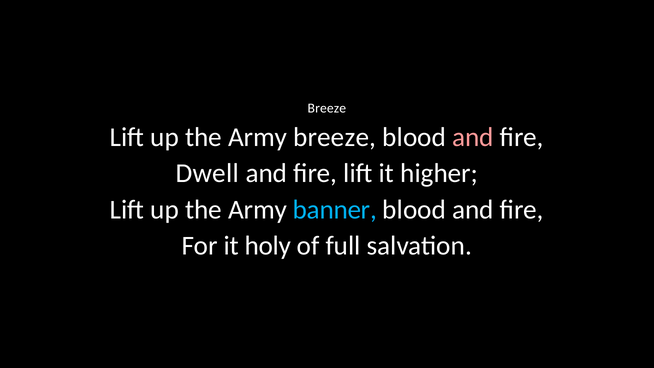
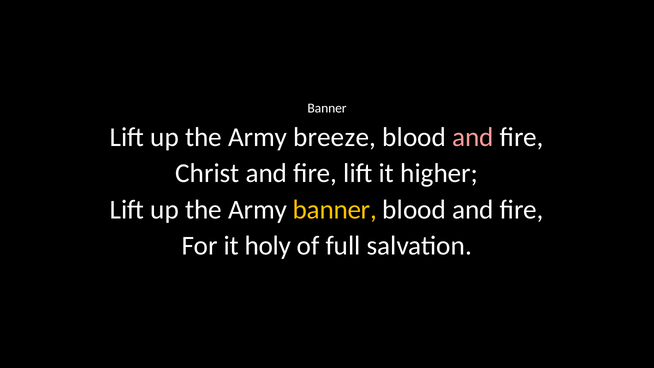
Breeze: Breeze -> Banner (327, 108)
Dwell: Dwell -> Christ (208, 173)
banner colour: light blue -> yellow (335, 209)
